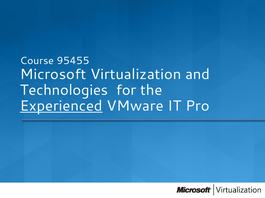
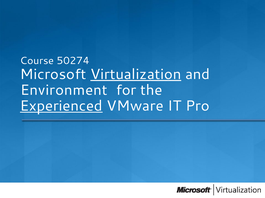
95455: 95455 -> 50274 (73, 61)
Virtualization underline: none -> present (136, 75)
Technologies: Technologies -> Environment (64, 90)
